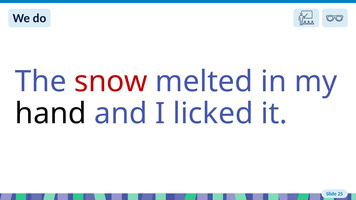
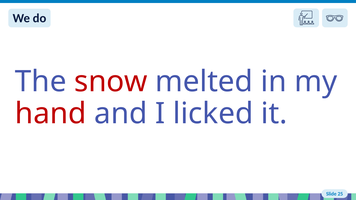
hand colour: black -> red (51, 114)
